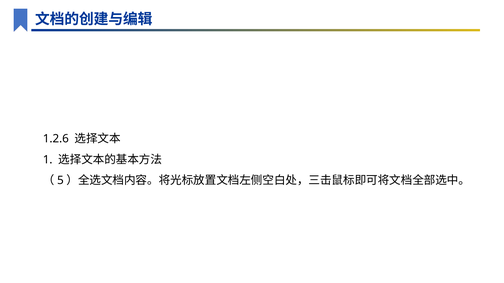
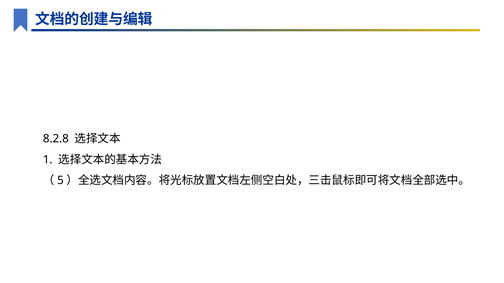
1.2.6: 1.2.6 -> 8.2.8 (56, 139)
